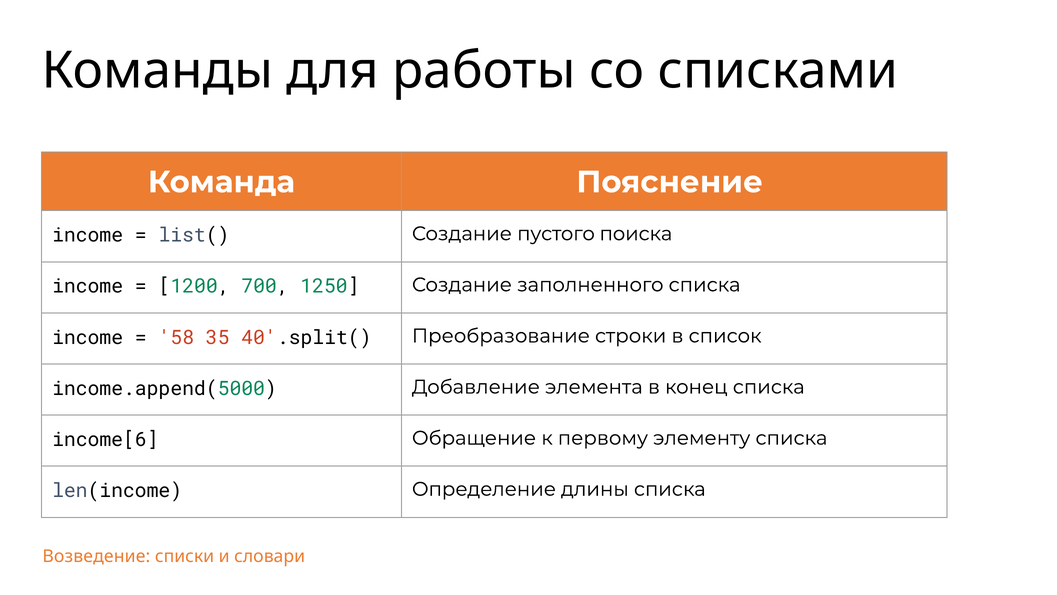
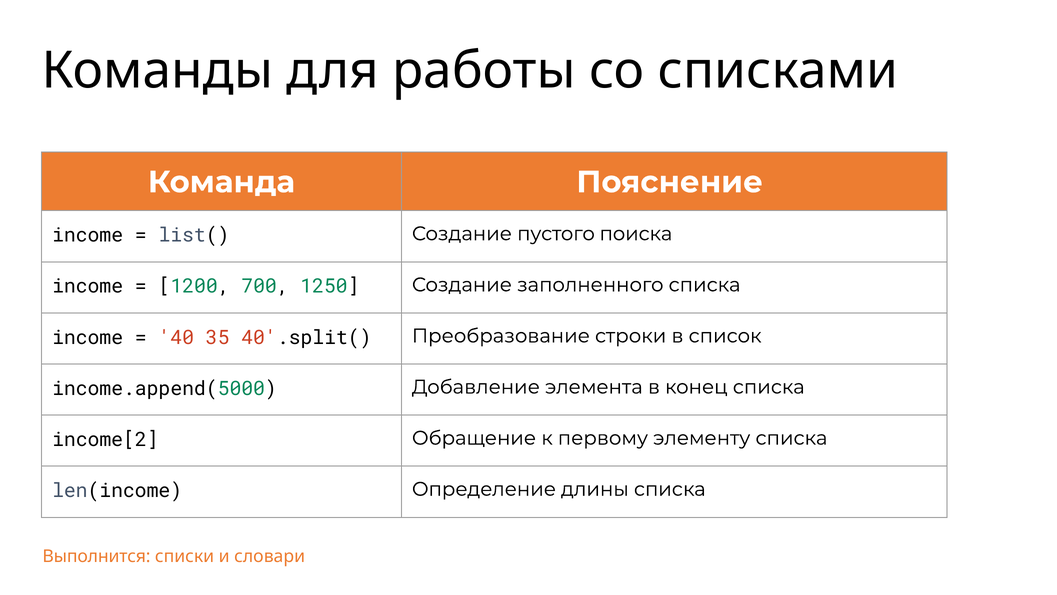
58: 58 -> 40 (176, 337)
income[6: income[6 -> income[2 (105, 439)
Возведение: Возведение -> Выполнится (96, 556)
